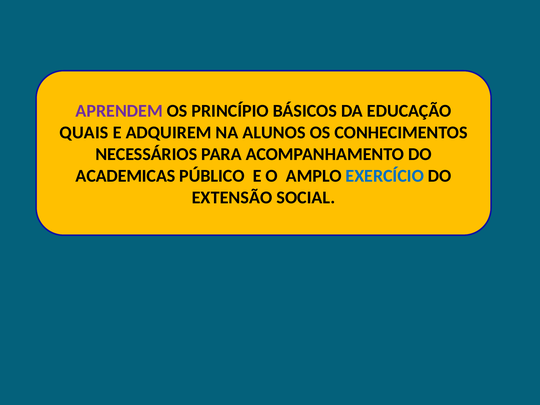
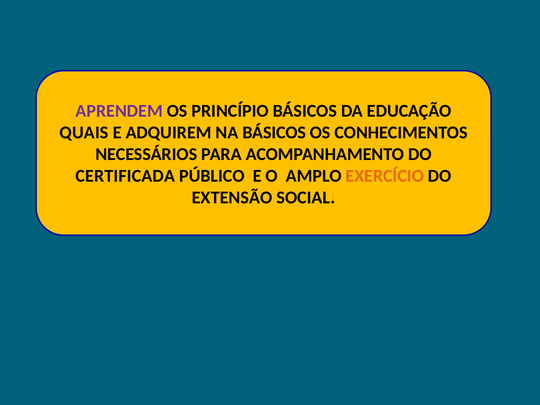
NA ALUNOS: ALUNOS -> BÁSICOS (274, 133)
ACADEMICAS: ACADEMICAS -> CERTIFICADA (125, 176)
EXERCÍCIO colour: blue -> orange (385, 176)
